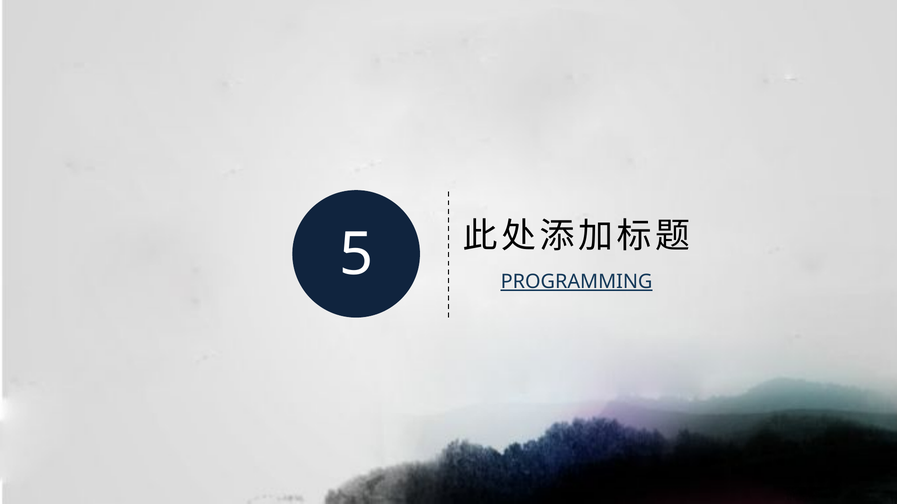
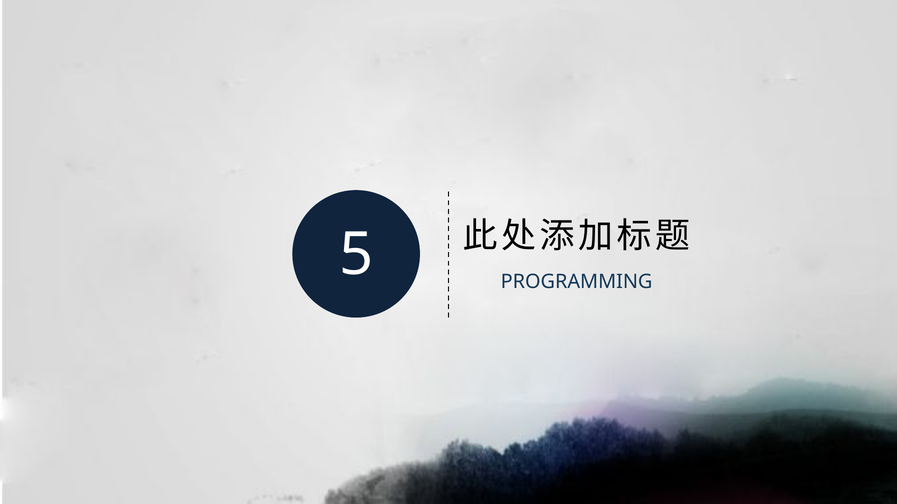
PROGRAMMING underline: present -> none (577, 282)
